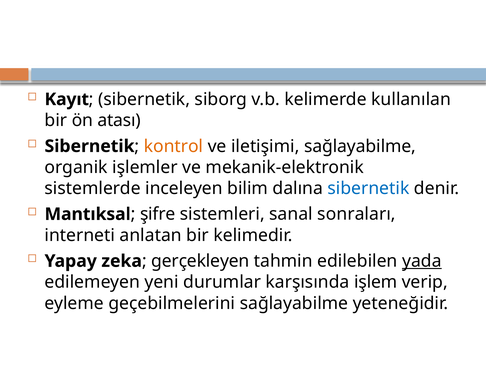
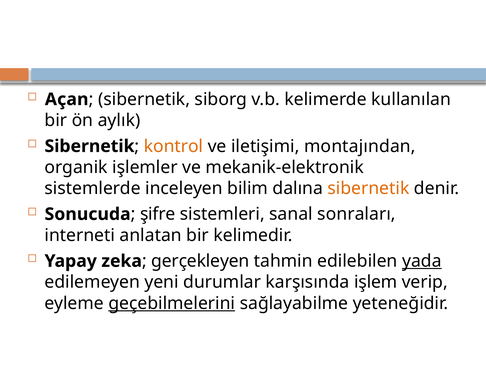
Kayıt: Kayıt -> Açan (67, 99)
atası: atası -> aylık (119, 120)
iletişimi sağlayabilme: sağlayabilme -> montajından (360, 146)
sibernetik colour: blue -> orange (368, 188)
Mantıksal: Mantıksal -> Sonucuda (88, 214)
geçebilmelerini underline: none -> present (172, 303)
